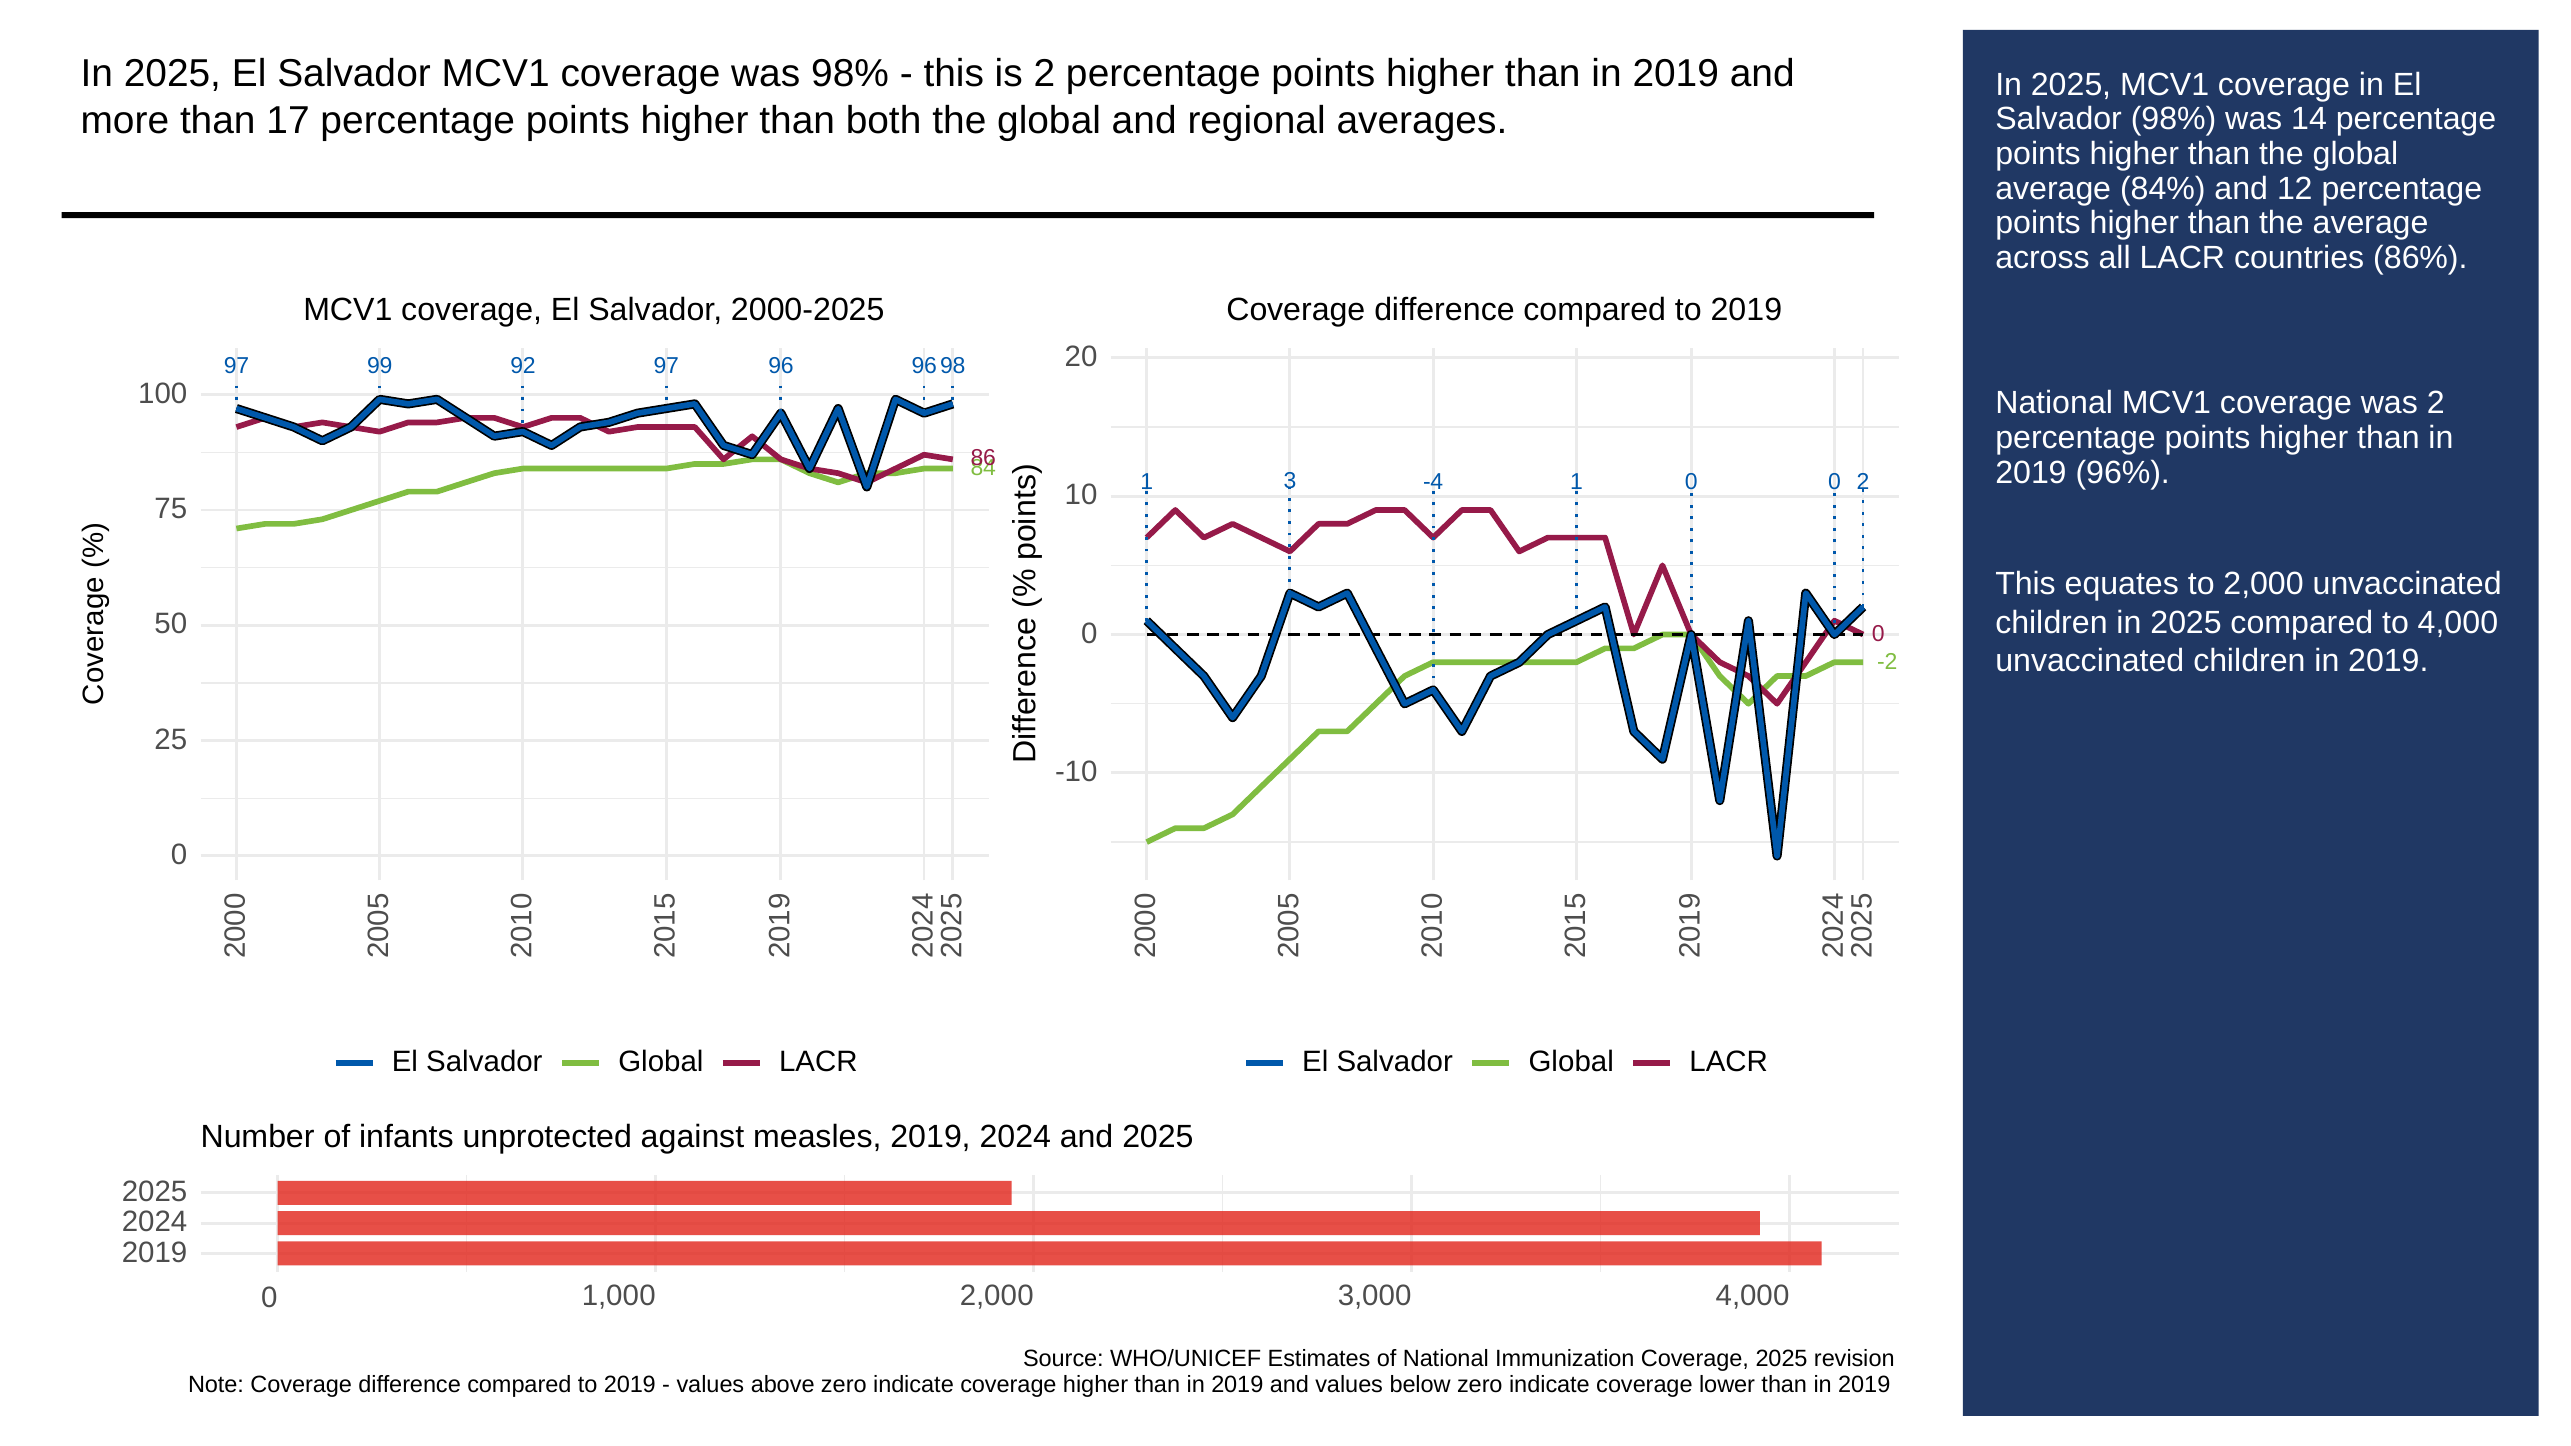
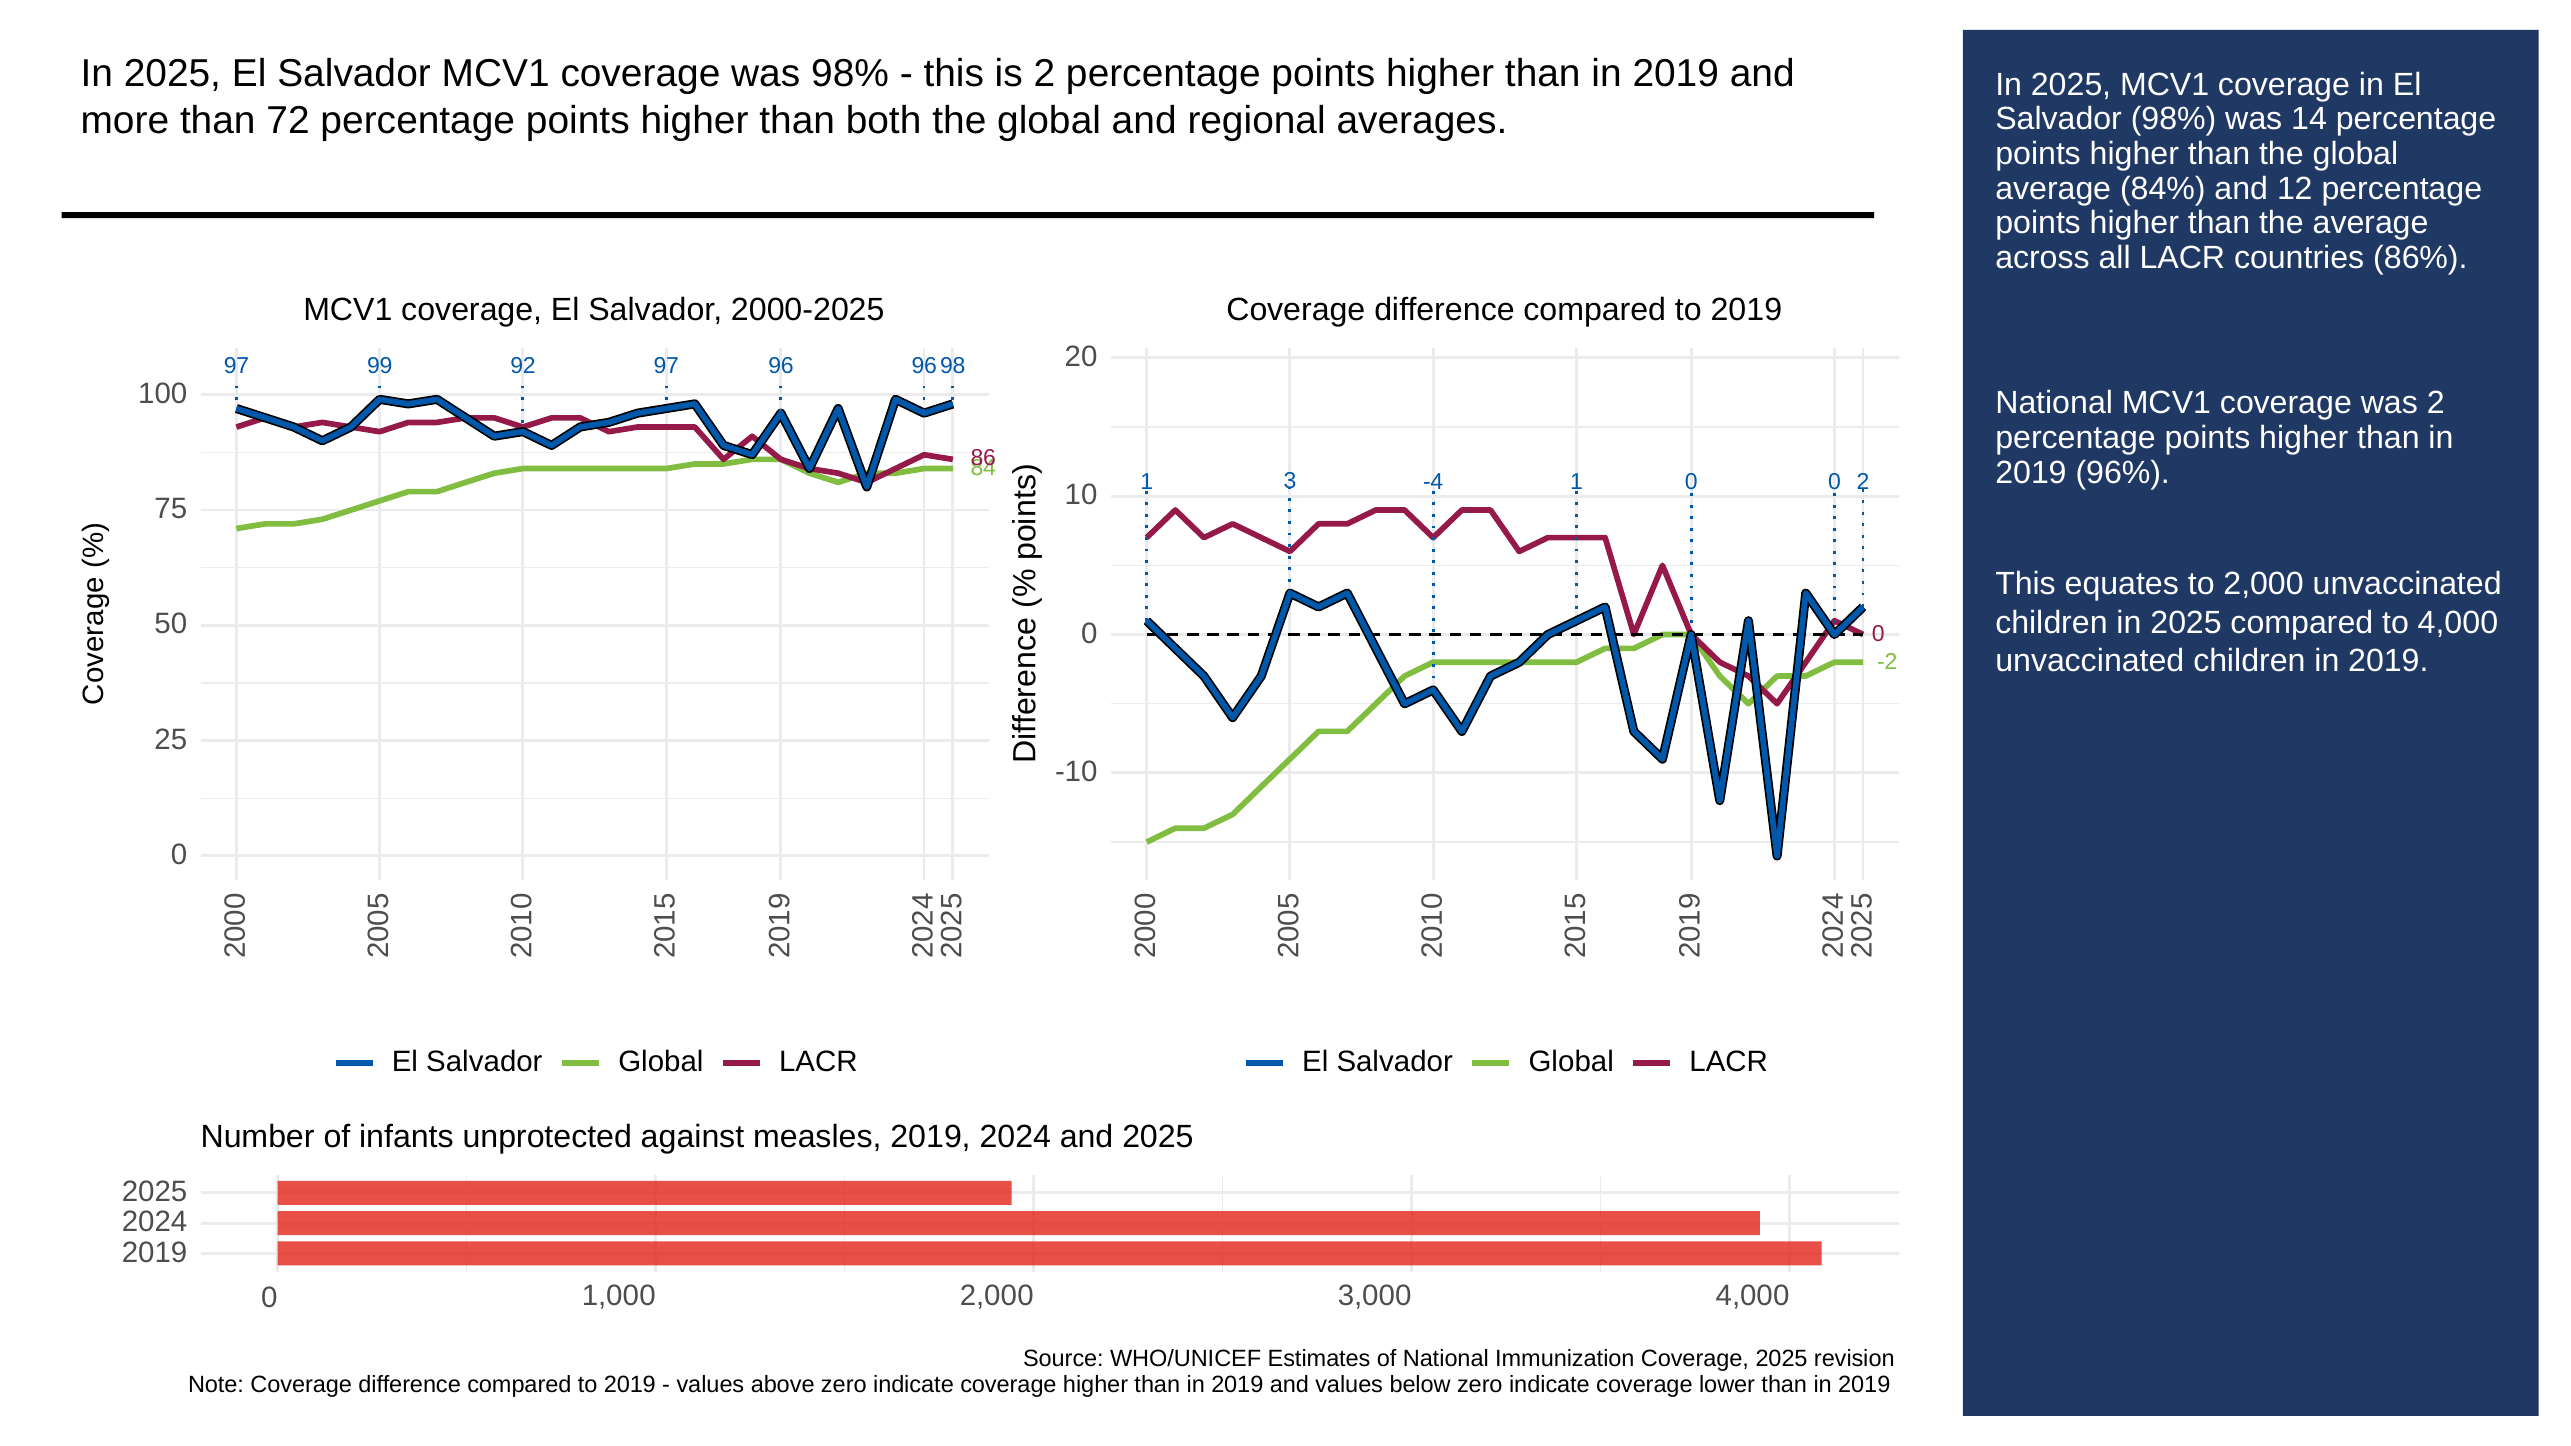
17: 17 -> 72 (288, 121)
